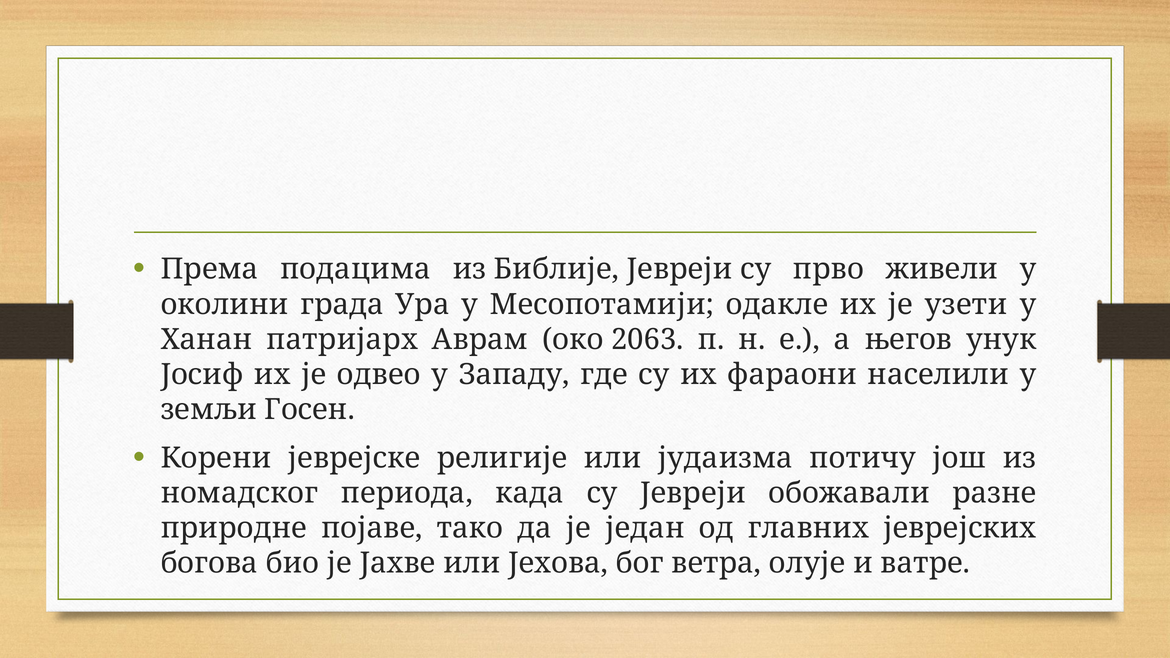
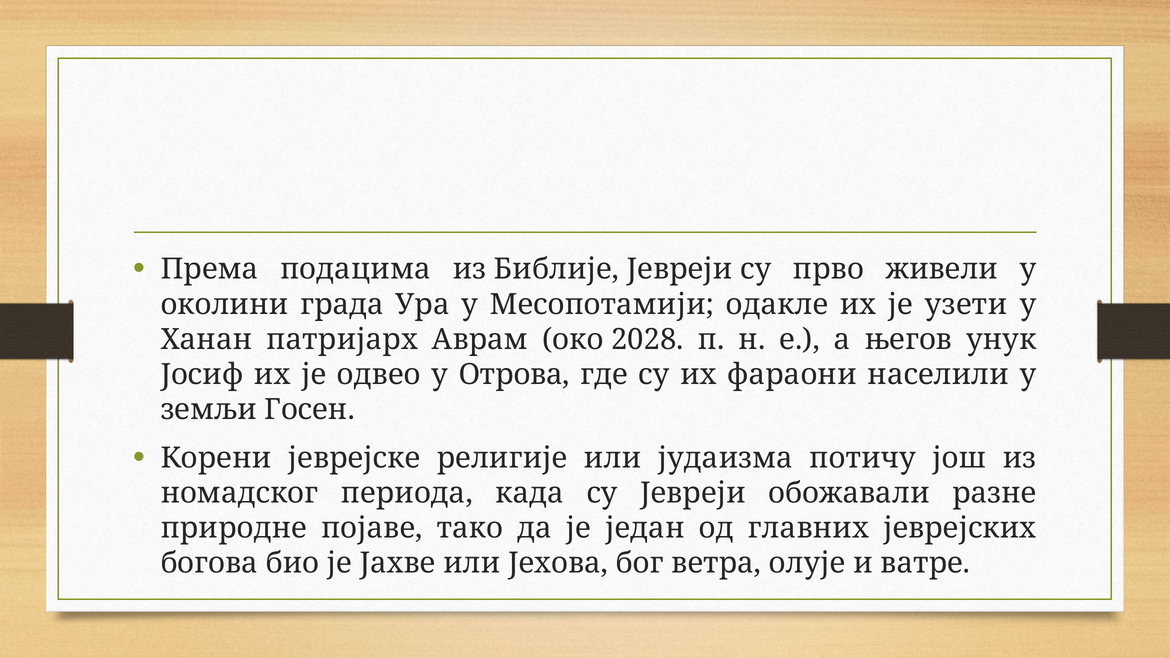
2063: 2063 -> 2028 (647, 340)
Западу: Западу -> Отрова (514, 375)
